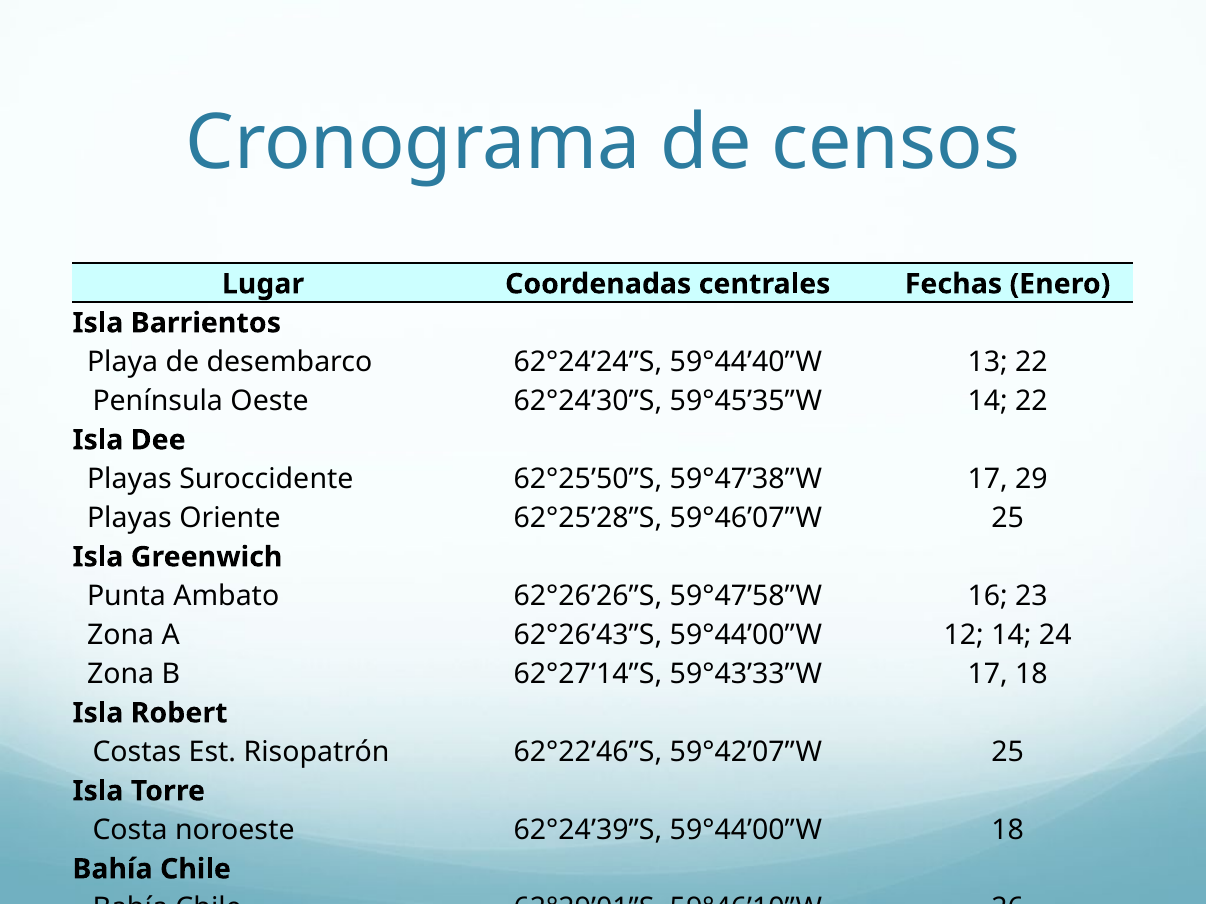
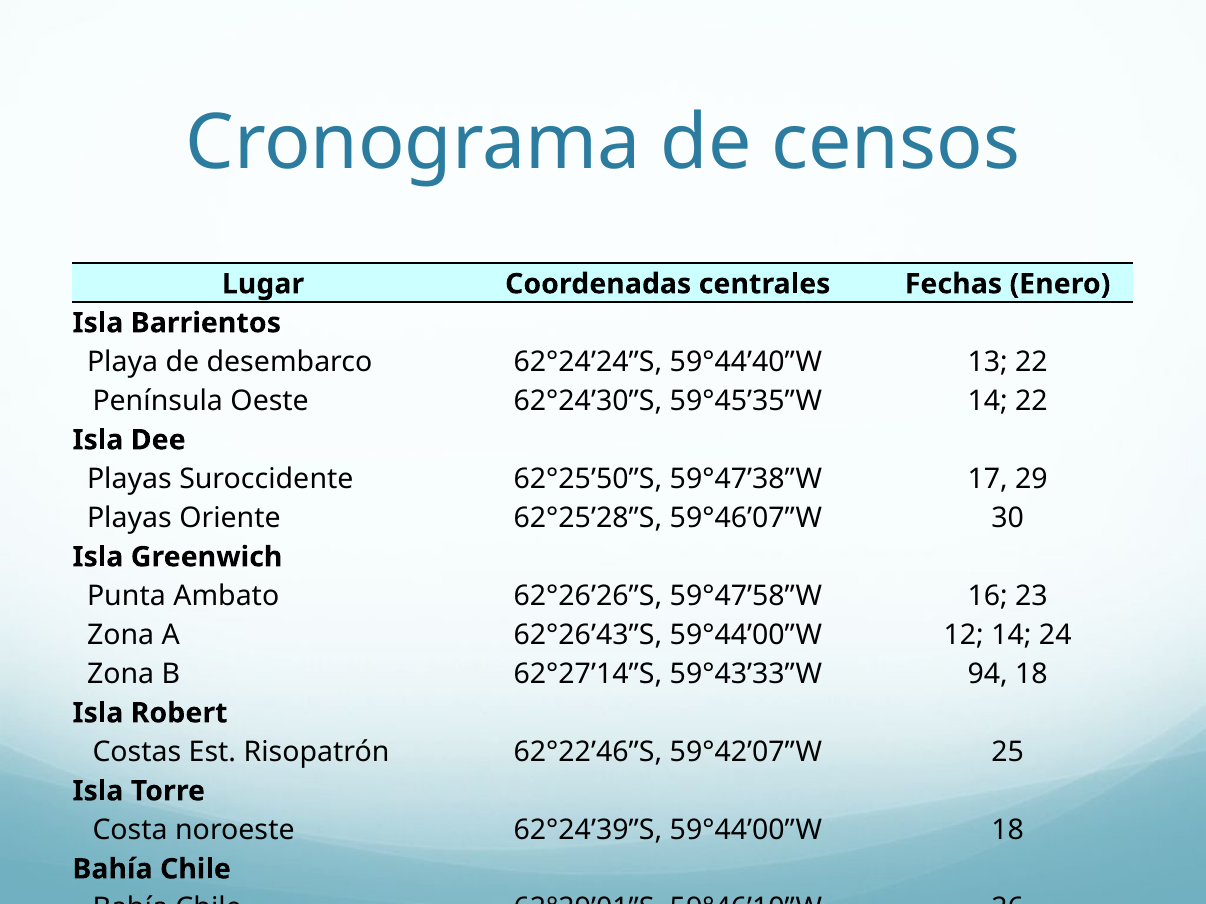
59°46’07”W 25: 25 -> 30 (1008, 518)
59°43’33”W 17: 17 -> 94 (988, 674)
